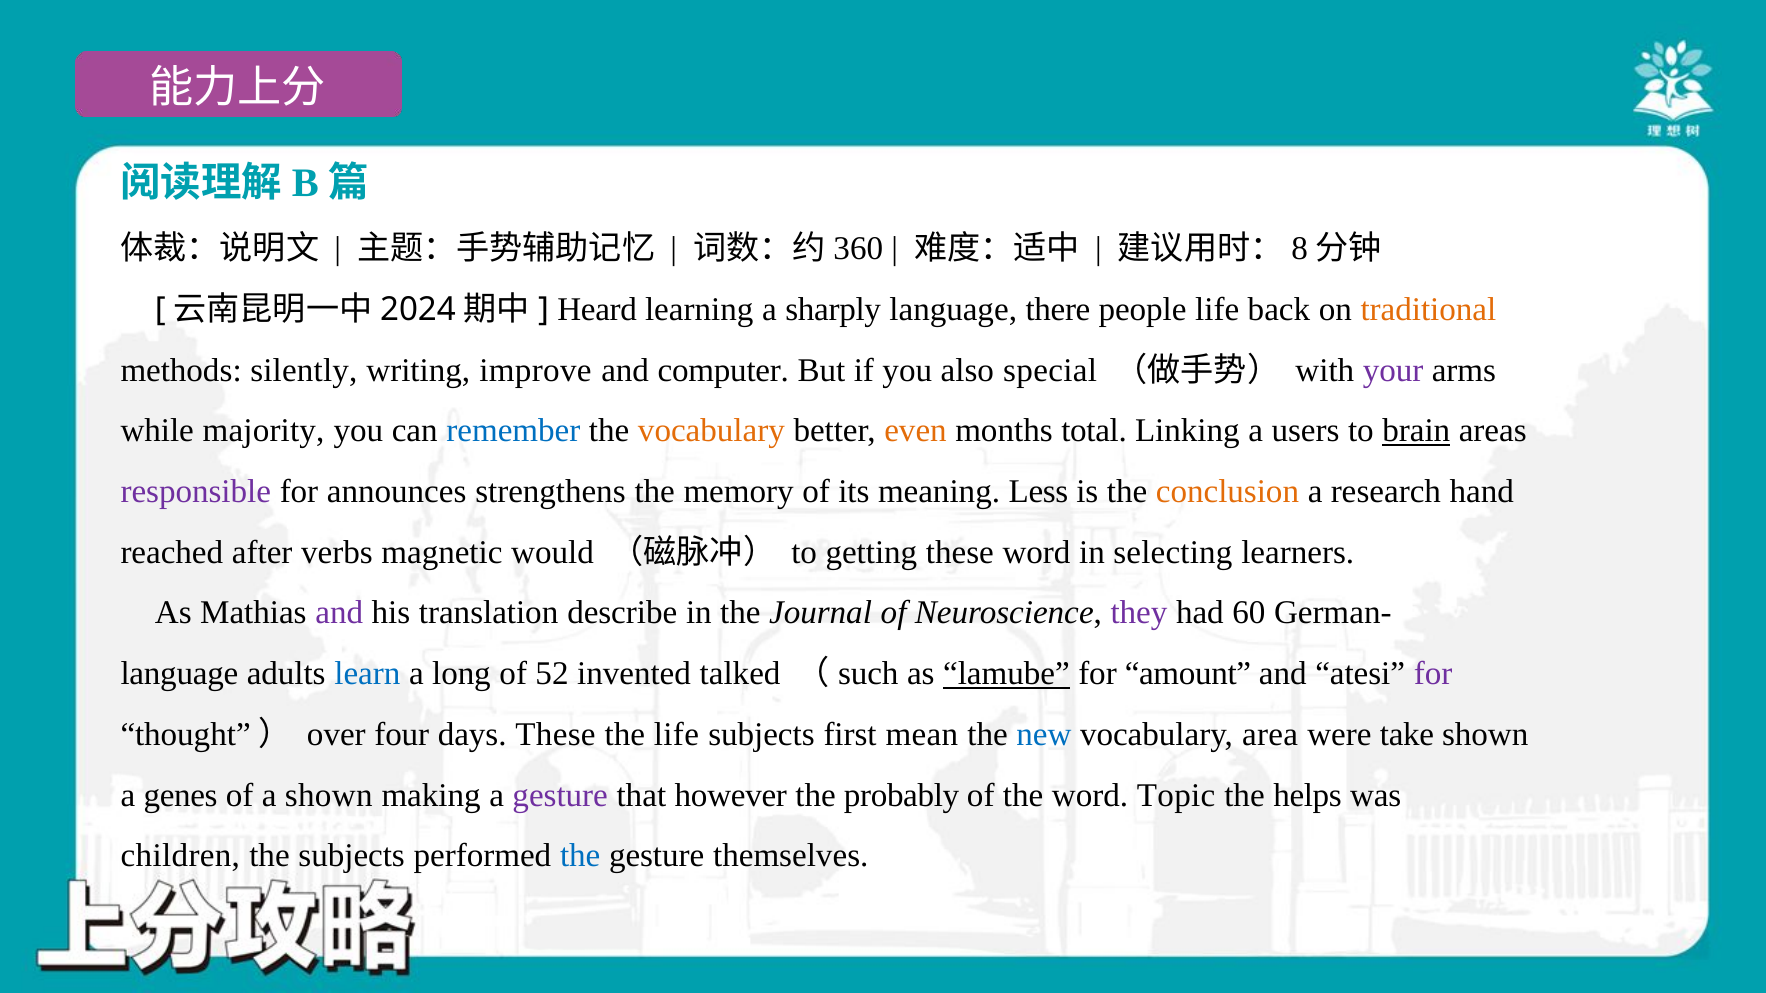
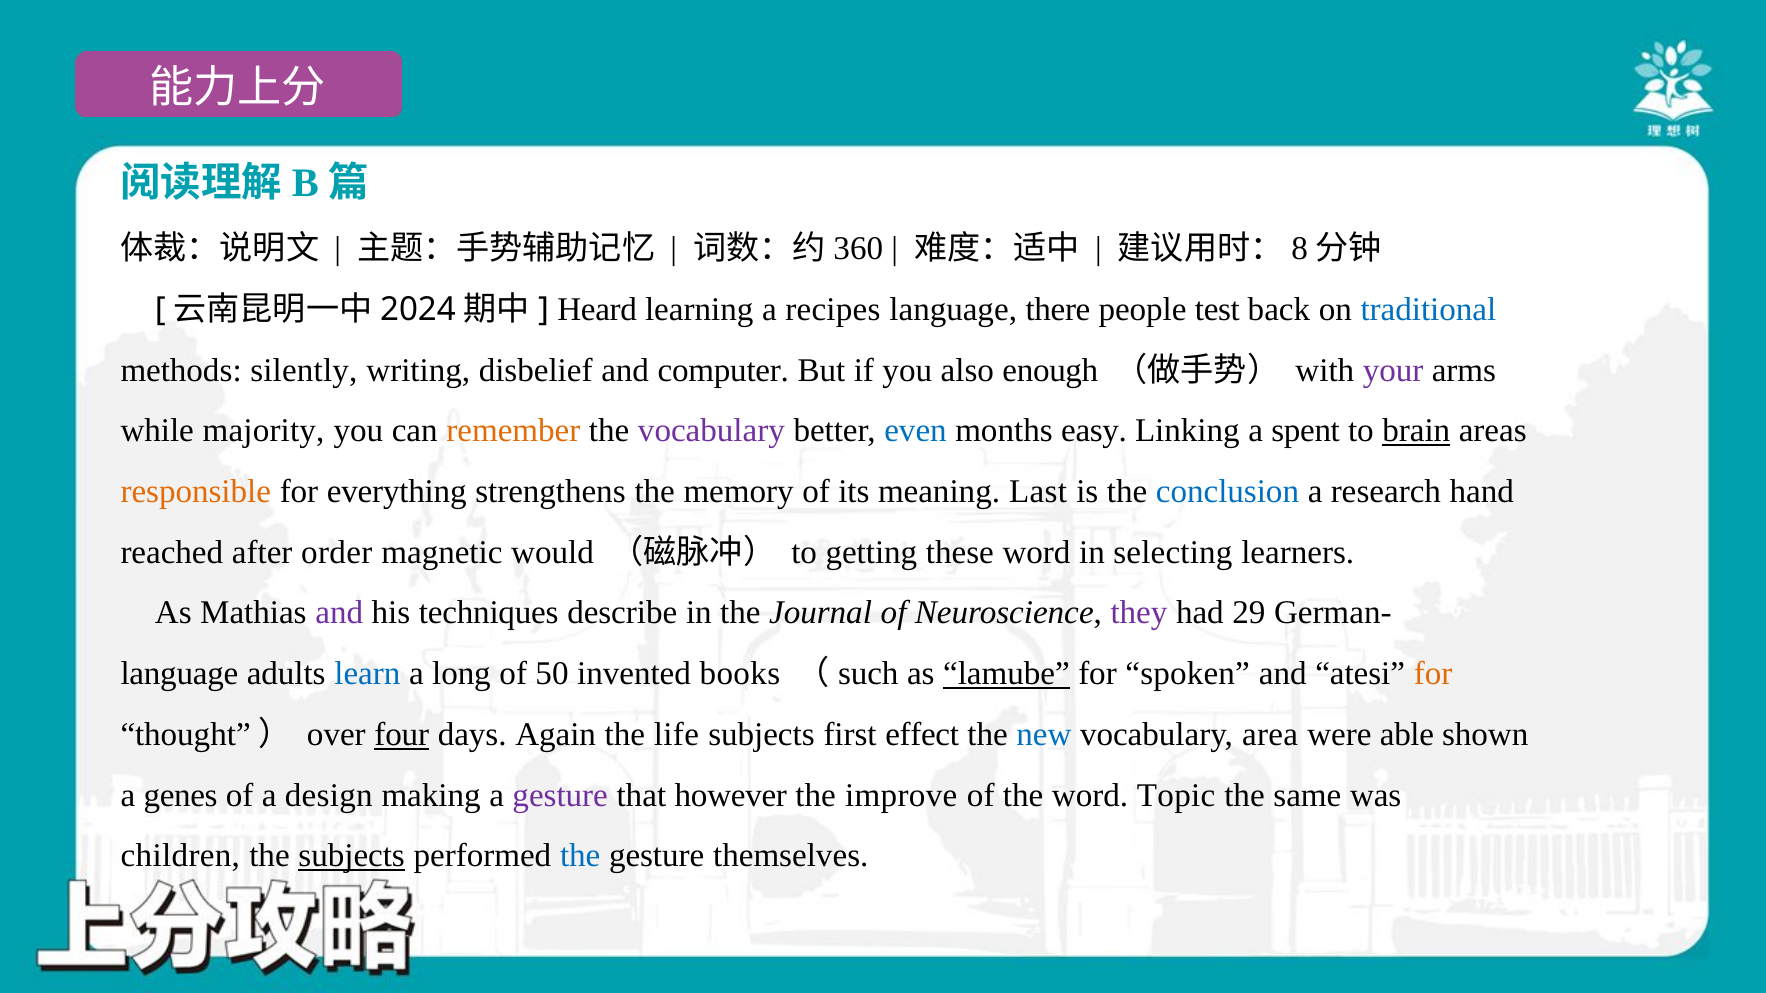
sharply: sharply -> recipes (833, 310)
people life: life -> test (1217, 310)
traditional colour: orange -> blue (1428, 310)
improve: improve -> disbelief (536, 371)
special: special -> enough (1050, 371)
remember colour: blue -> orange (513, 431)
vocabulary colour: orange -> purple (711, 431)
even colour: orange -> blue (916, 431)
total: total -> easy (1094, 431)
users: users -> spent (1306, 431)
responsible colour: purple -> orange (196, 492)
announces: announces -> everything (397, 492)
Less: Less -> Last (1038, 492)
conclusion colour: orange -> blue (1228, 492)
verbs: verbs -> order (337, 553)
translation: translation -> techniques (489, 613)
60: 60 -> 29 (1249, 613)
52: 52 -> 50 (552, 674)
talked: talked -> books (740, 674)
amount: amount -> spoken (1188, 674)
for colour: purple -> orange (1433, 674)
four underline: none -> present (402, 735)
days These: These -> Again (556, 735)
mean: mean -> effect (922, 735)
take: take -> able (1407, 735)
a shown: shown -> design (329, 795)
probably: probably -> improve (901, 795)
helps: helps -> same (1307, 795)
subjects underline: none -> present (352, 856)
